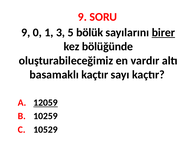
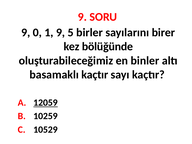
1 3: 3 -> 9 (61, 32)
bölük: bölük -> birler (90, 32)
birer underline: present -> none (163, 32)
vardır: vardır -> binler (145, 61)
